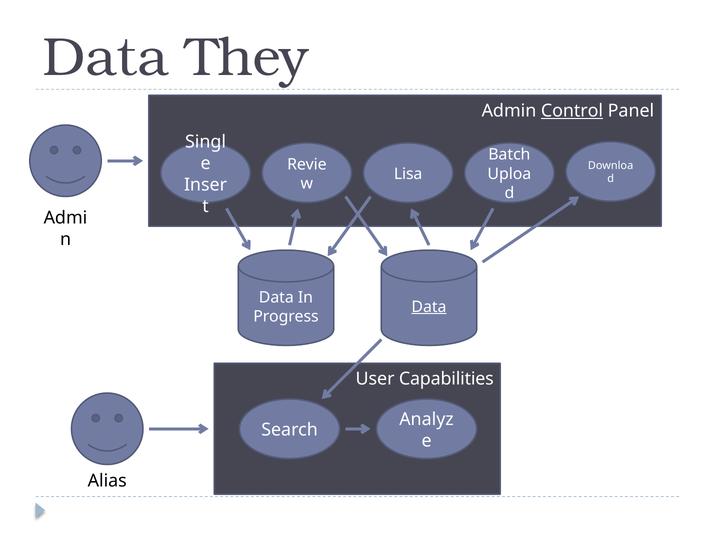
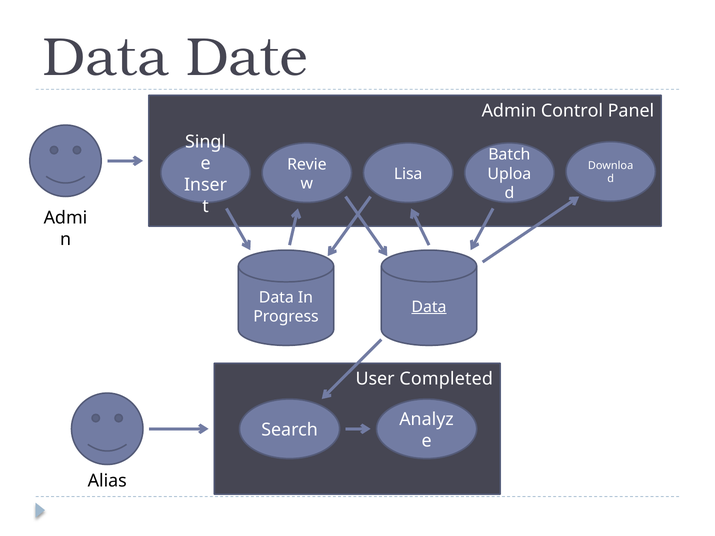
They: They -> Date (247, 57)
Control underline: present -> none (572, 111)
Capabilities: Capabilities -> Completed (446, 379)
